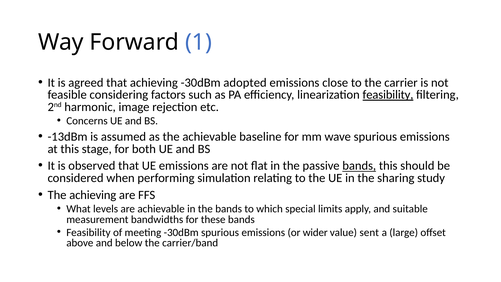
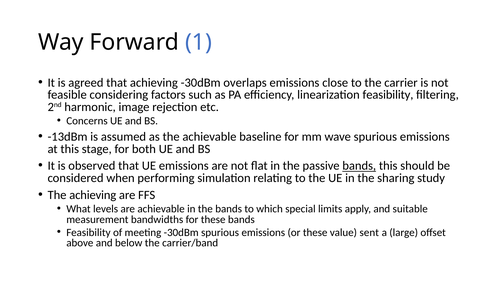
adopted: adopted -> overlaps (245, 82)
feasibility underline: present -> none (388, 95)
or wider: wider -> these (315, 232)
